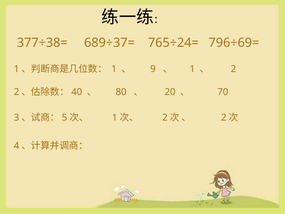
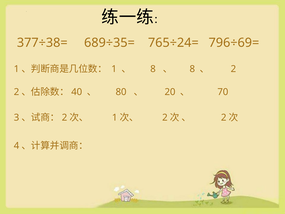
689÷37=: 689÷37= -> 689÷35= (109, 43)
9: 9 -> 8 (153, 69)
1: 1 -> 8 (192, 69)
5: 5 -> 2 (64, 117)
